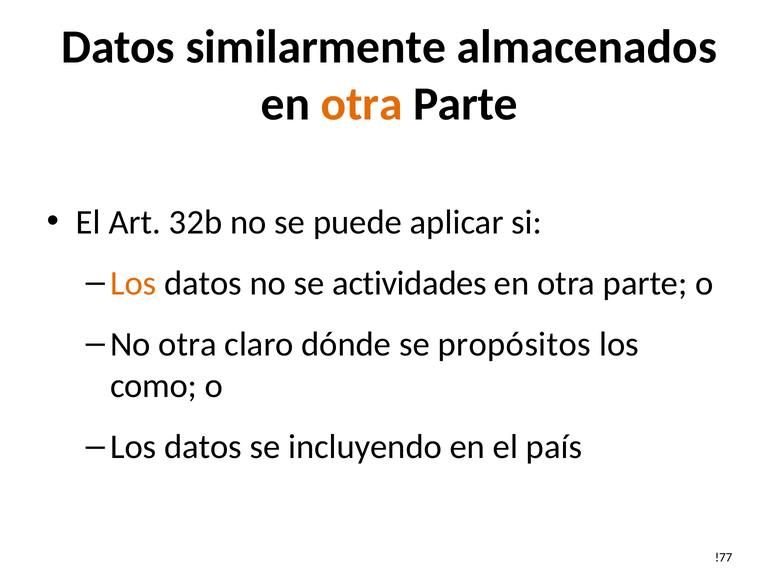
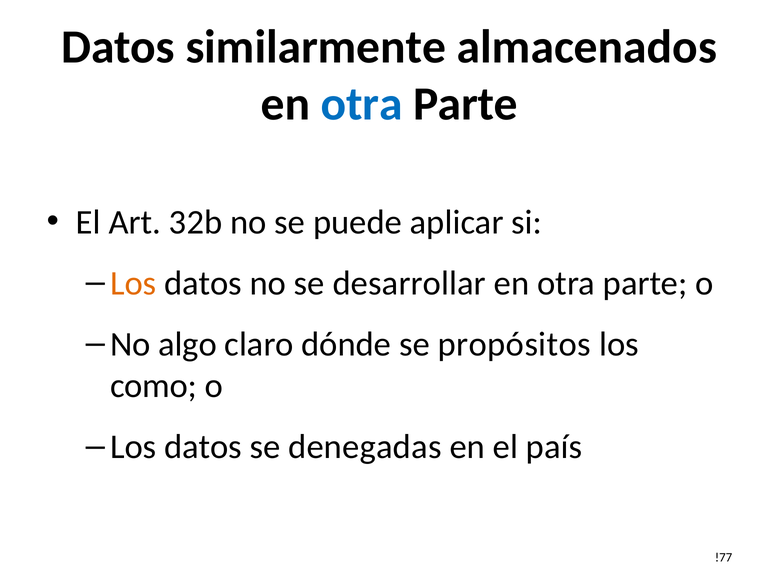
otra colour: orange -> blue (362, 104)
actividades: actividades -> desarrollar (409, 283)
No otra: otra -> algo (188, 345)
incluyendo: incluyendo -> denegadas (365, 447)
